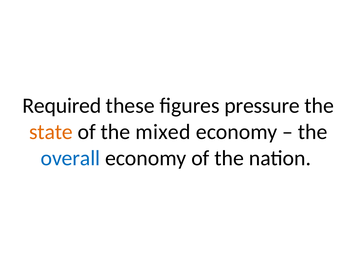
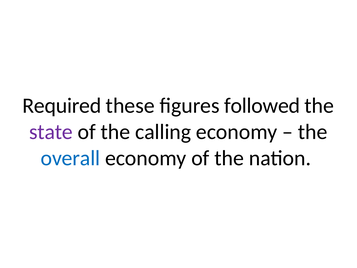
pressure: pressure -> followed (262, 106)
state colour: orange -> purple (51, 132)
mixed: mixed -> calling (163, 132)
